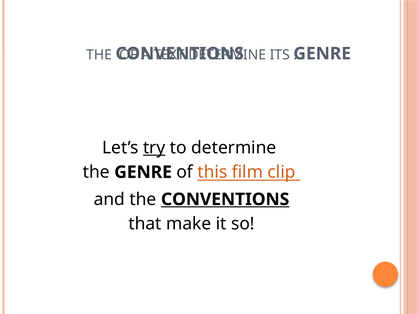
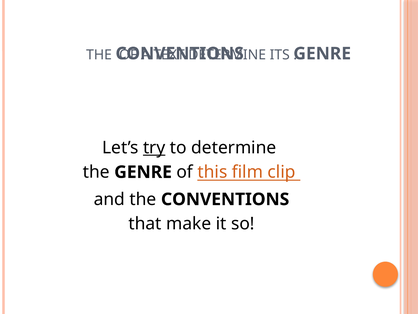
CONVENTIONS underline: present -> none (225, 199)
